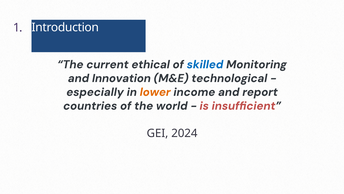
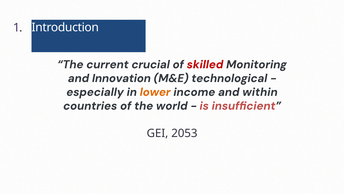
ethical: ethical -> crucial (151, 64)
skilled colour: blue -> red (205, 64)
report: report -> within (260, 92)
2024: 2024 -> 2053 (184, 133)
